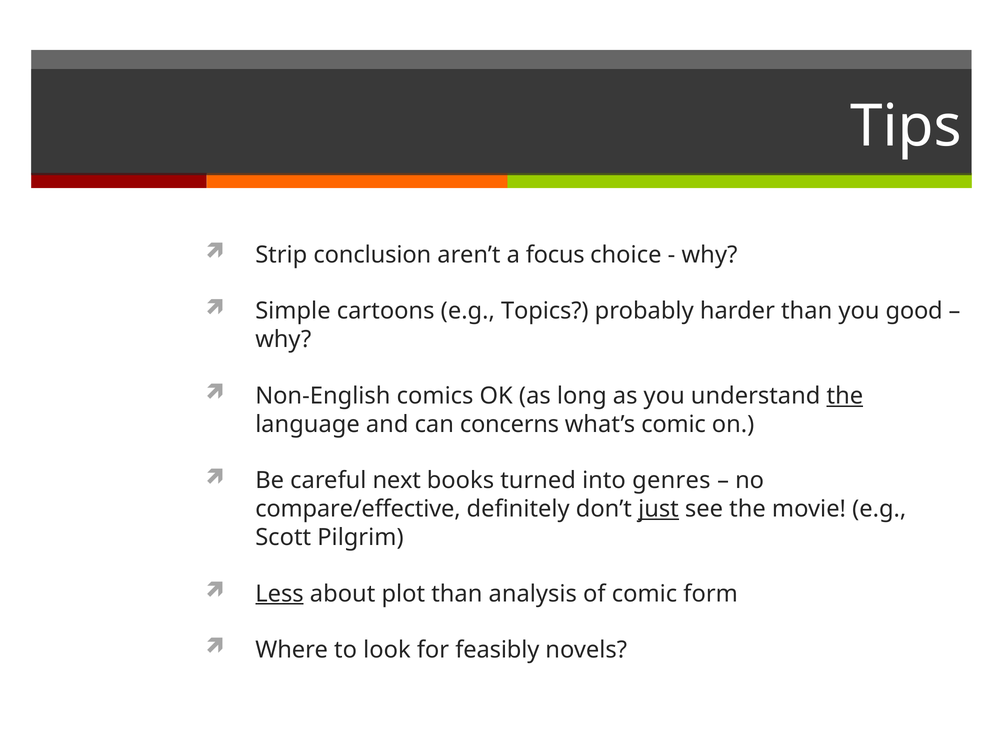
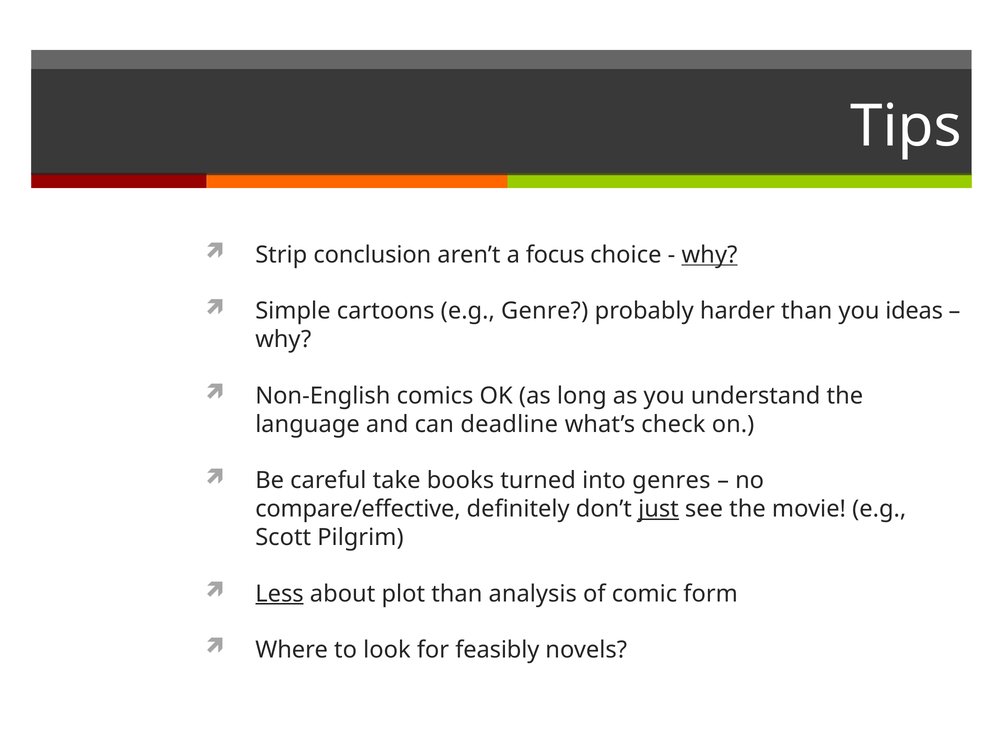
why underline: none -> present (709, 255)
Topics: Topics -> Genre (545, 311)
good: good -> ideas (914, 311)
the underline: present -> none (845, 396)
concerns: concerns -> deadline (509, 424)
what’s comic: comic -> check (673, 424)
next: next -> take (397, 481)
